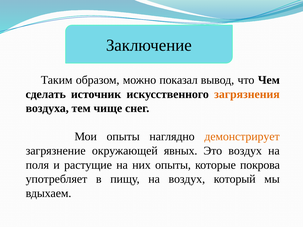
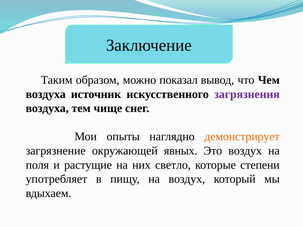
сделать: сделать -> воздуха (46, 94)
загрязнения colour: orange -> purple (247, 94)
них опыты: опыты -> светло (173, 165)
покрова: покрова -> степени (260, 165)
